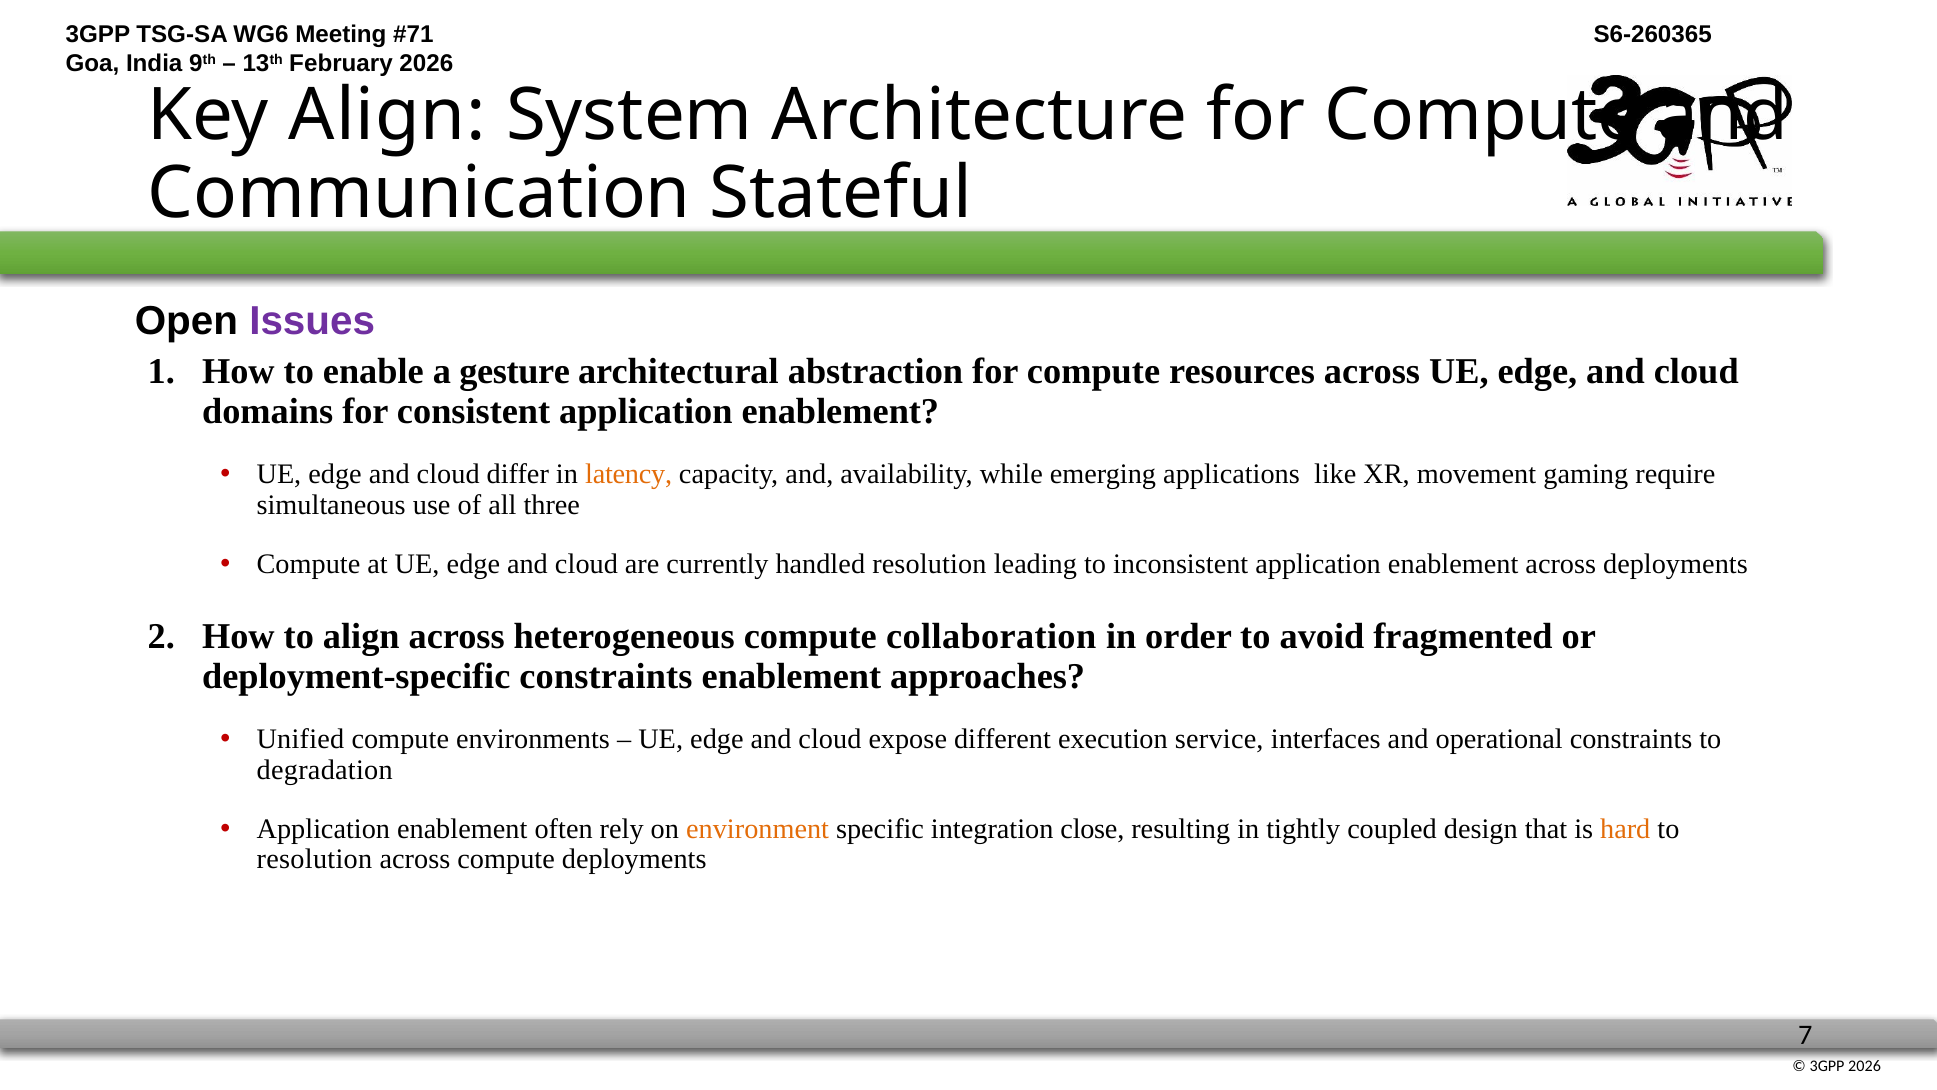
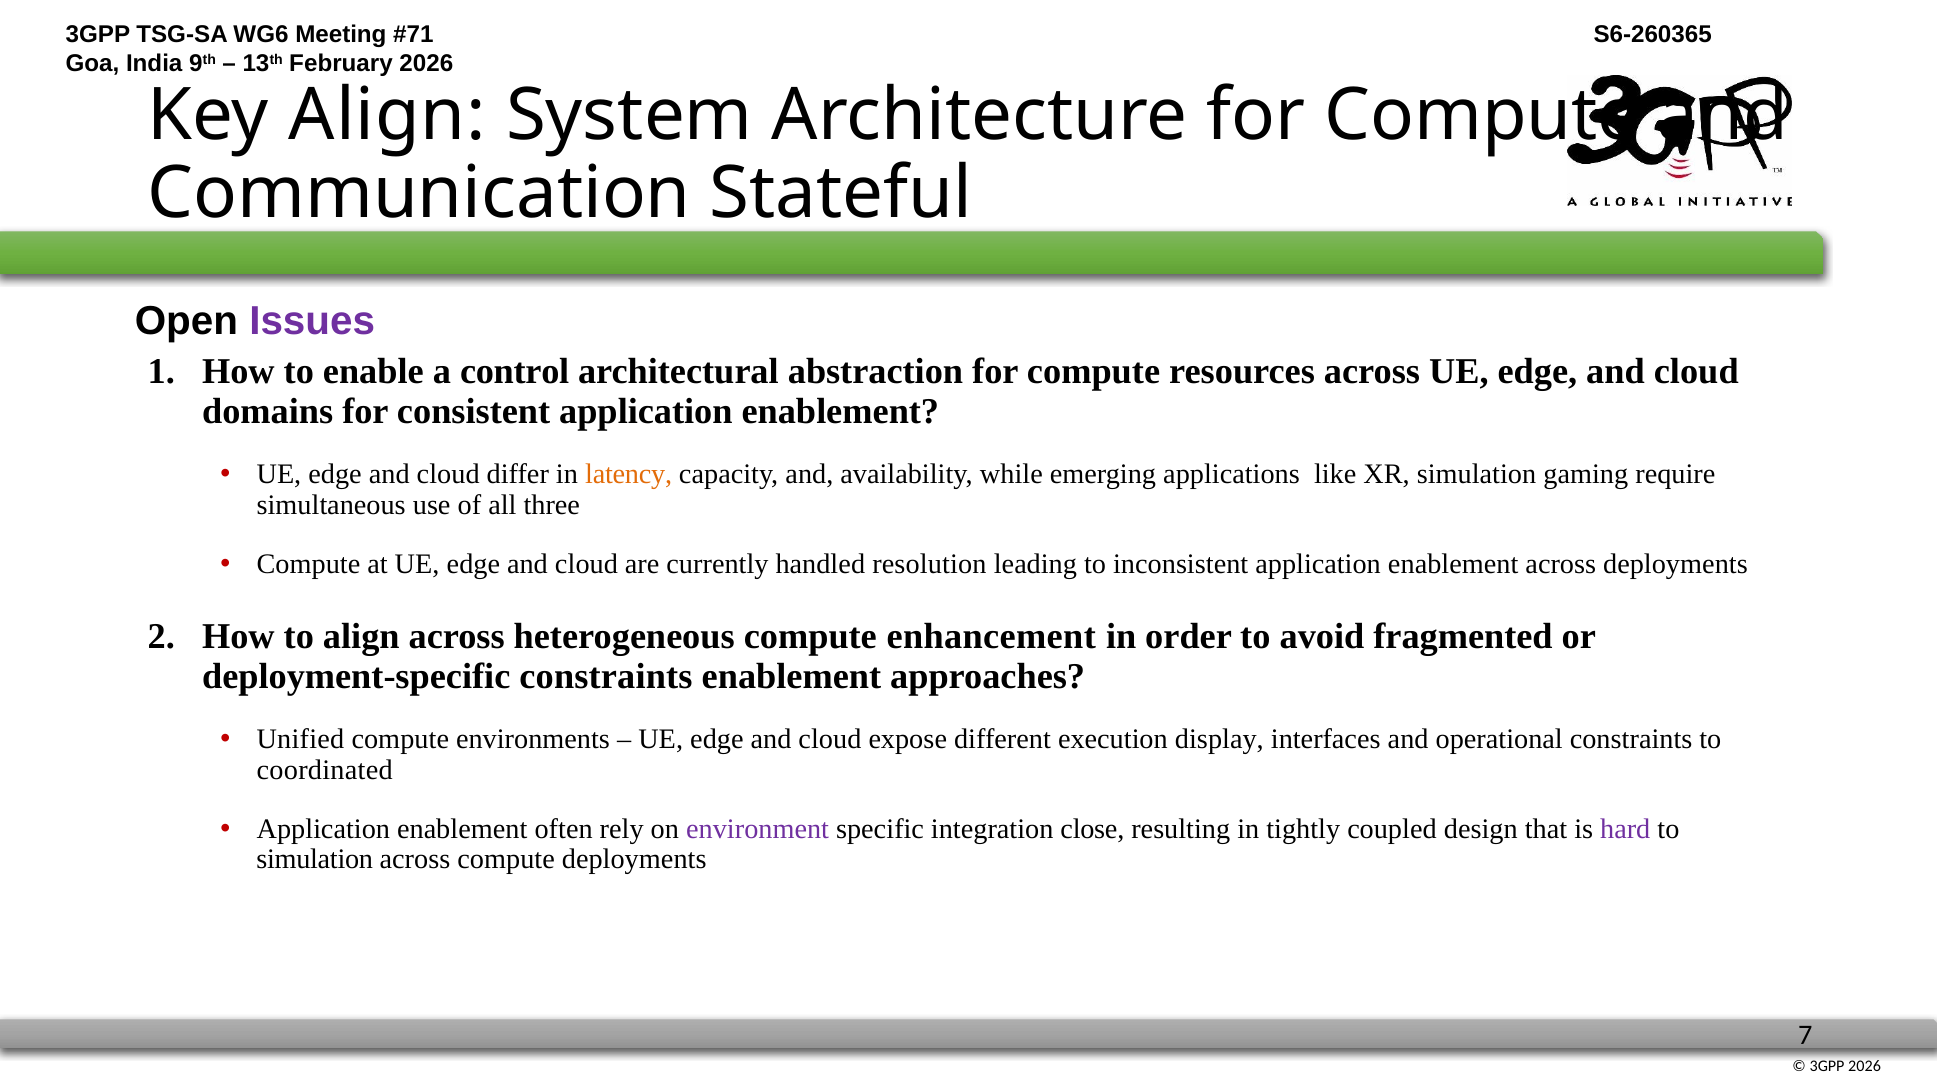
gesture: gesture -> control (515, 372)
XR movement: movement -> simulation (1476, 474)
collaboration: collaboration -> enhancement (991, 637)
service: service -> display (1219, 739)
degradation: degradation -> coordinated (325, 770)
environment colour: orange -> purple (758, 828)
hard colour: orange -> purple (1625, 828)
resolution: resolution -> simulation (315, 859)
